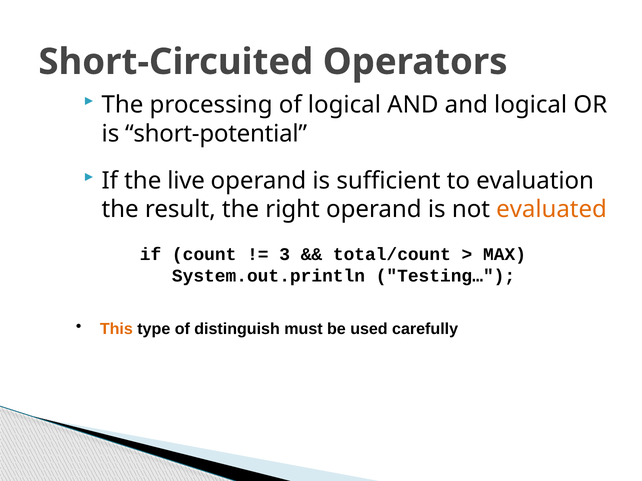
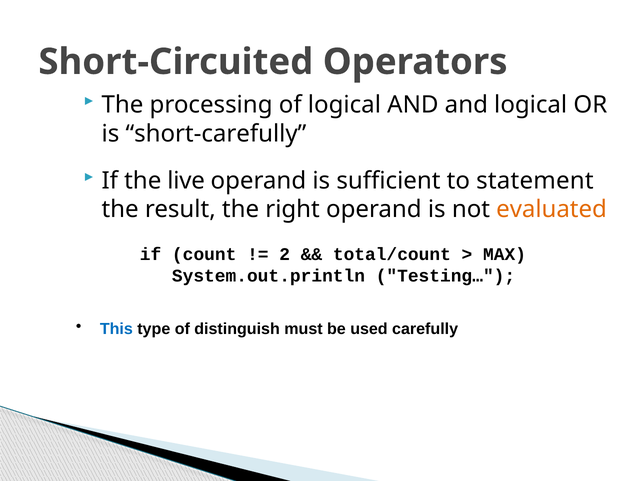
short-potential: short-potential -> short-carefully (216, 134)
evaluation: evaluation -> statement (535, 181)
3: 3 -> 2 (285, 255)
This colour: orange -> blue (116, 330)
